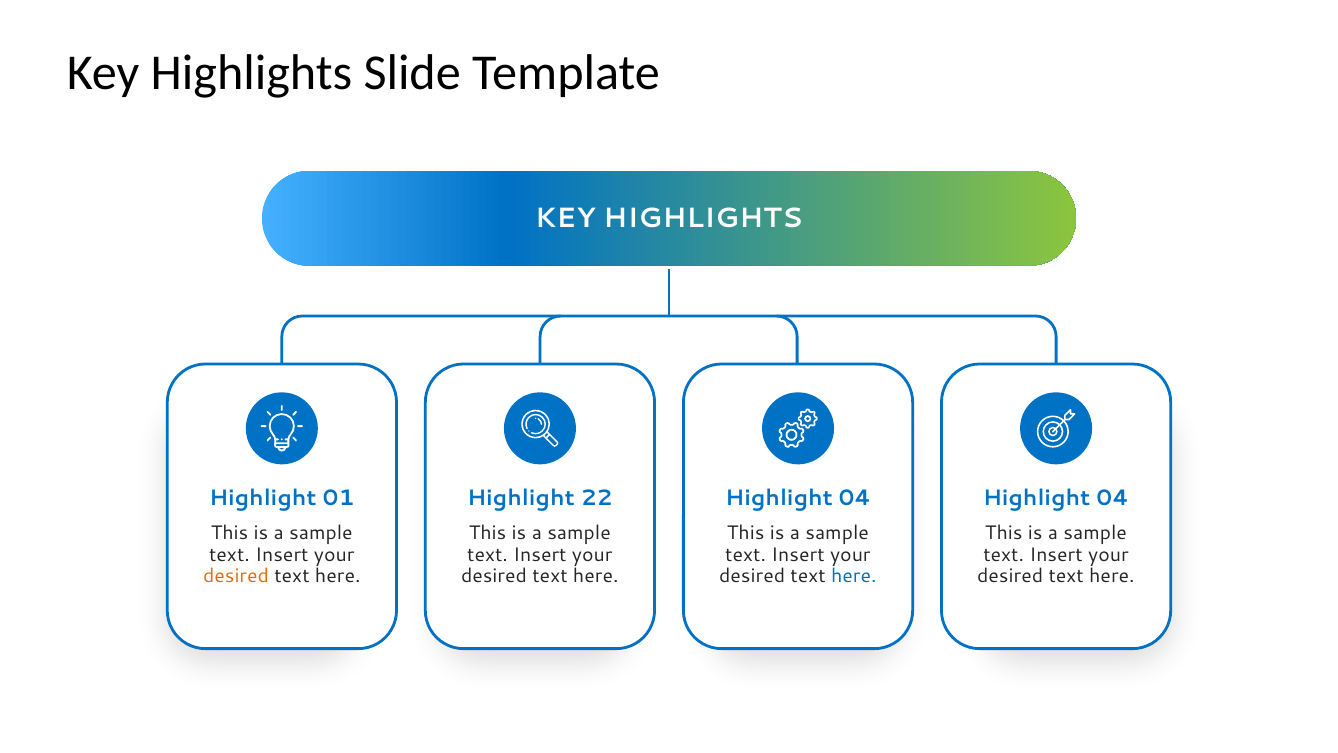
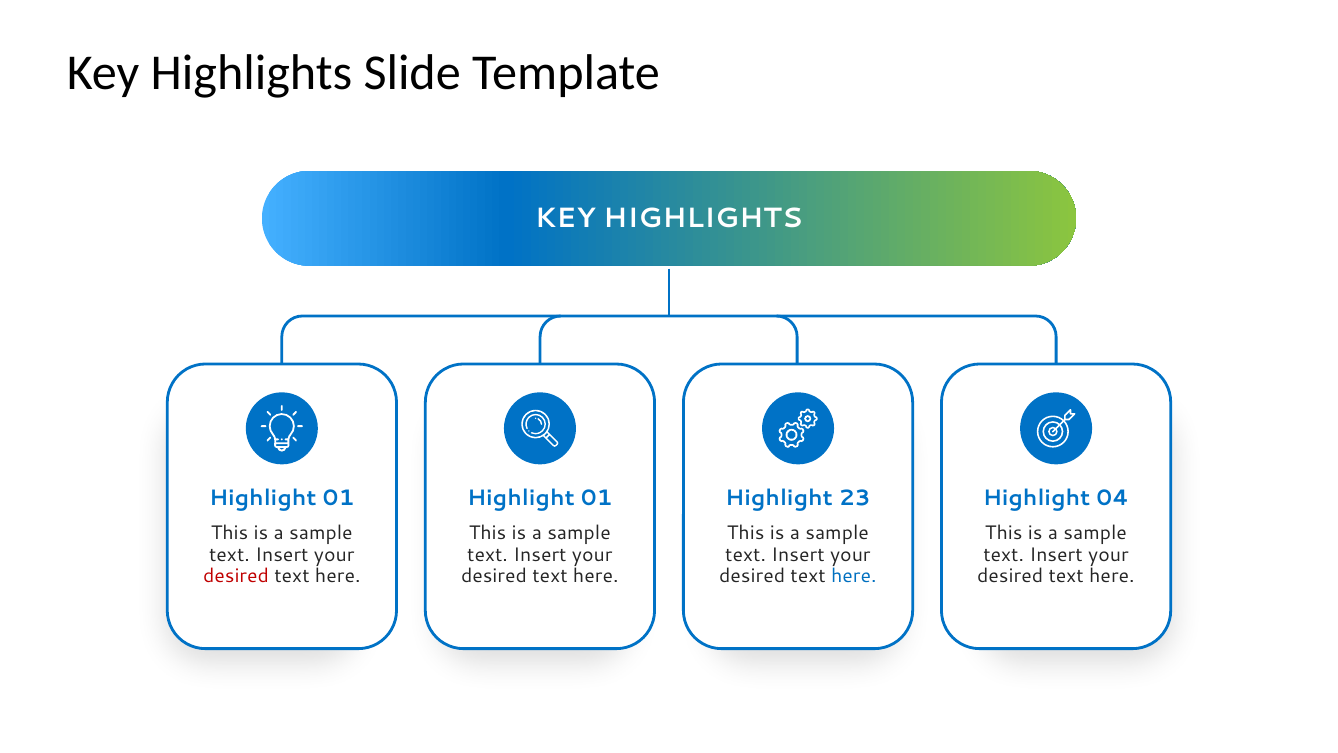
22: 22 -> 01 (597, 498)
04: 04 -> 23 (855, 498)
desired colour: orange -> red (236, 576)
